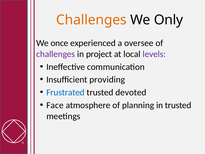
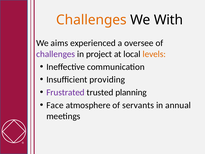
Only: Only -> With (168, 20)
once: once -> aims (59, 43)
levels colour: purple -> orange (154, 54)
Frustrated colour: blue -> purple (65, 92)
devoted: devoted -> planning (131, 92)
planning: planning -> servants (138, 105)
in trusted: trusted -> annual (178, 105)
